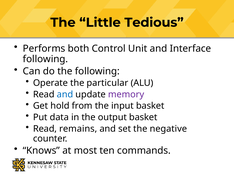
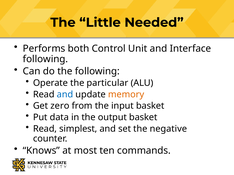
Tedious: Tedious -> Needed (154, 23)
memory colour: purple -> orange (126, 95)
hold: hold -> zero (60, 106)
remains: remains -> simplest (78, 129)
